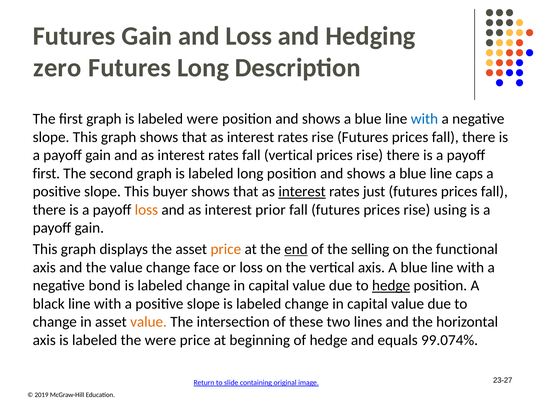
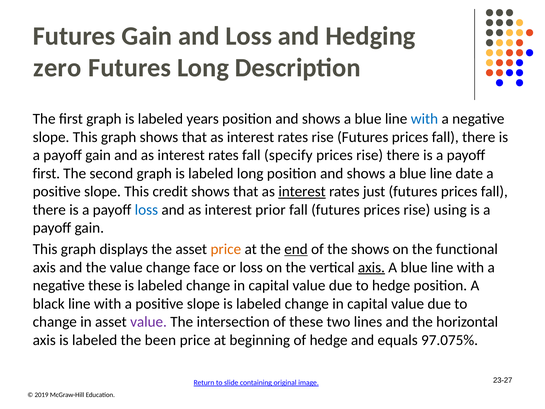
labeled were: were -> years (203, 119)
fall vertical: vertical -> specify (288, 155)
caps: caps -> date (469, 173)
buyer: buyer -> credit (170, 191)
loss colour: orange -> blue (146, 210)
the selling: selling -> shows (370, 249)
axis underline: none -> present (371, 267)
negative bond: bond -> these (105, 285)
hedge underline: present -> none (391, 285)
value colour: orange -> purple (149, 322)
the were: were -> been (160, 340)
99.074%: 99.074% -> 97.075% (450, 340)
